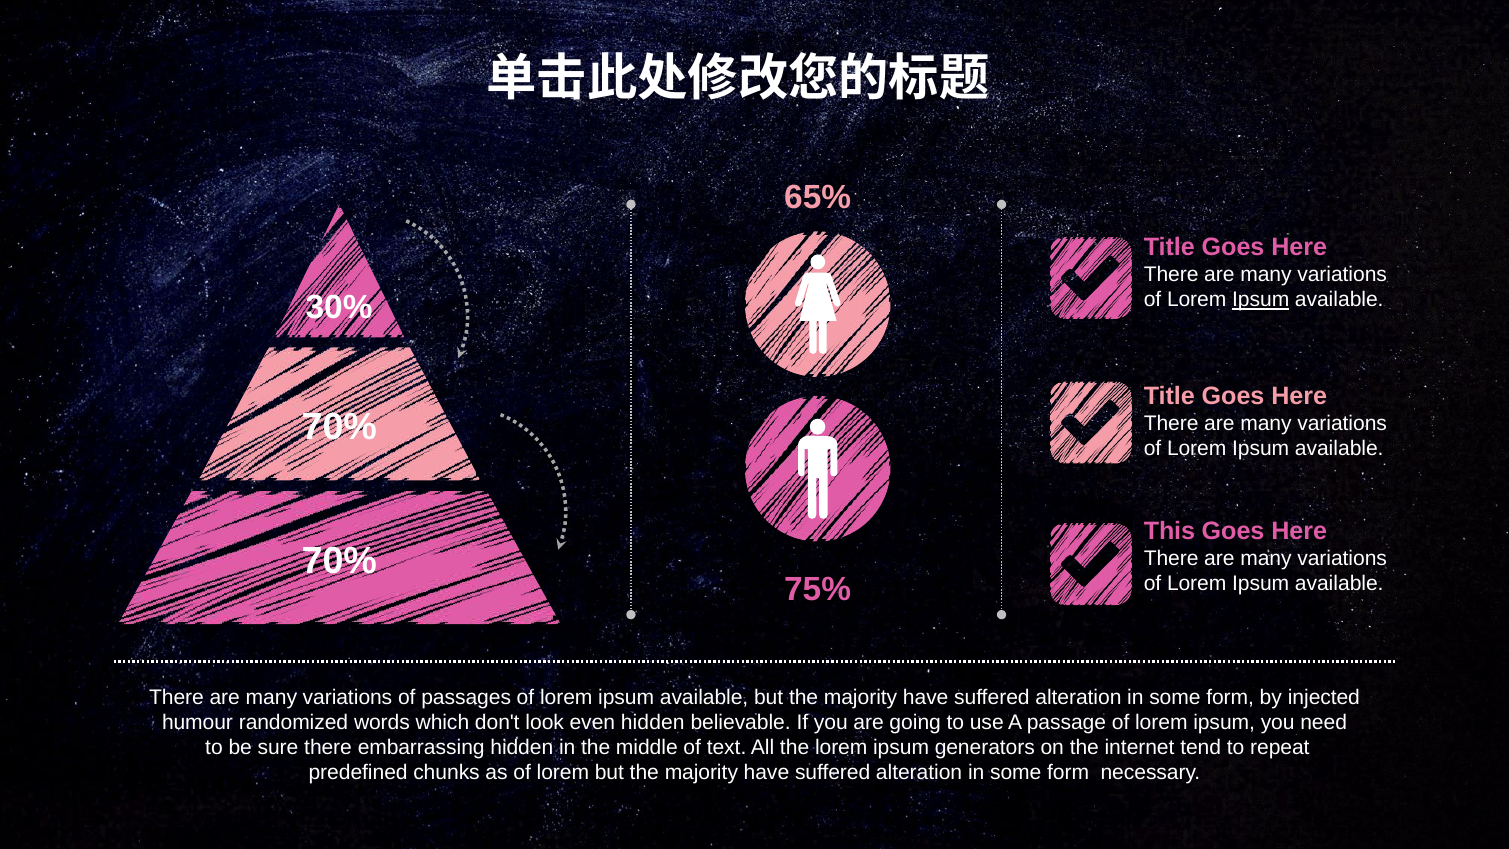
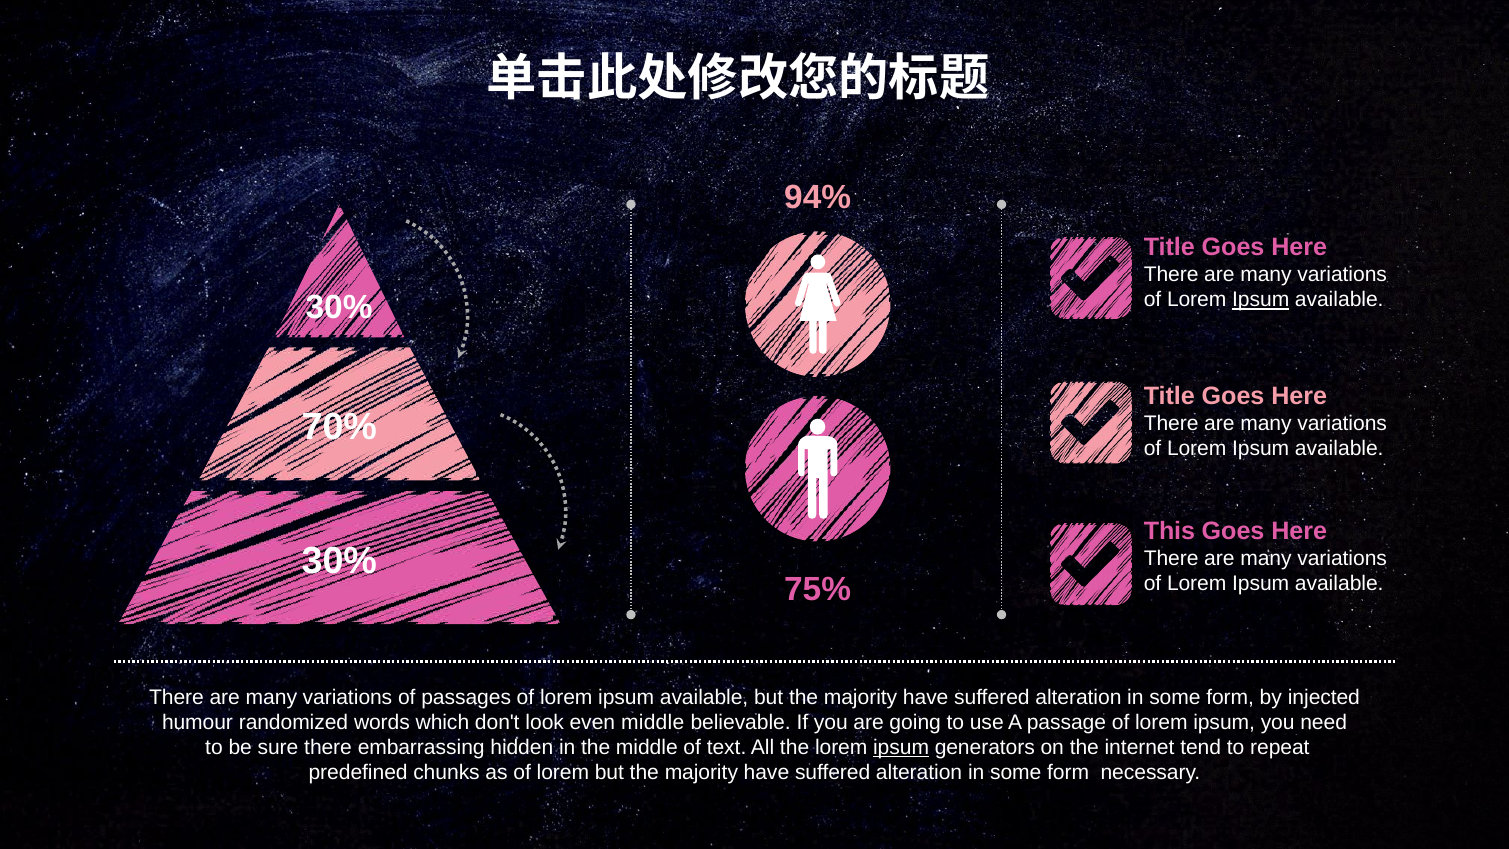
65%: 65% -> 94% (818, 197)
70%: 70% -> 30% (339, 561)
even hidden: hidden -> middle (653, 722)
ipsum underline: none -> present (901, 747)
